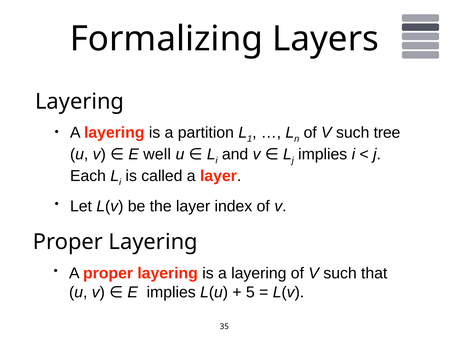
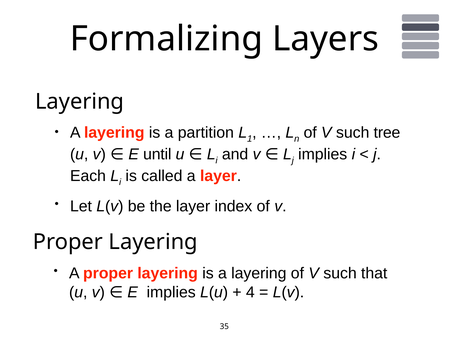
well: well -> until (157, 154)
5: 5 -> 4 (250, 292)
